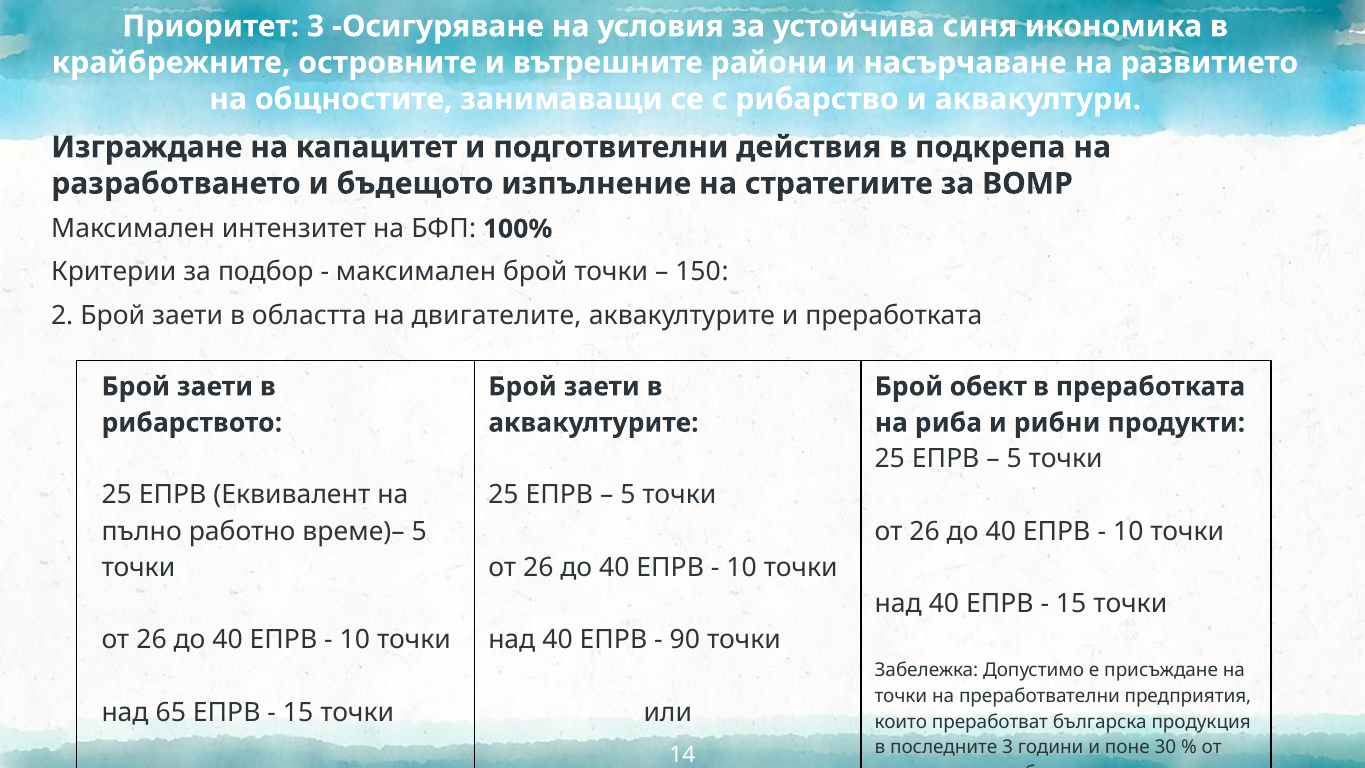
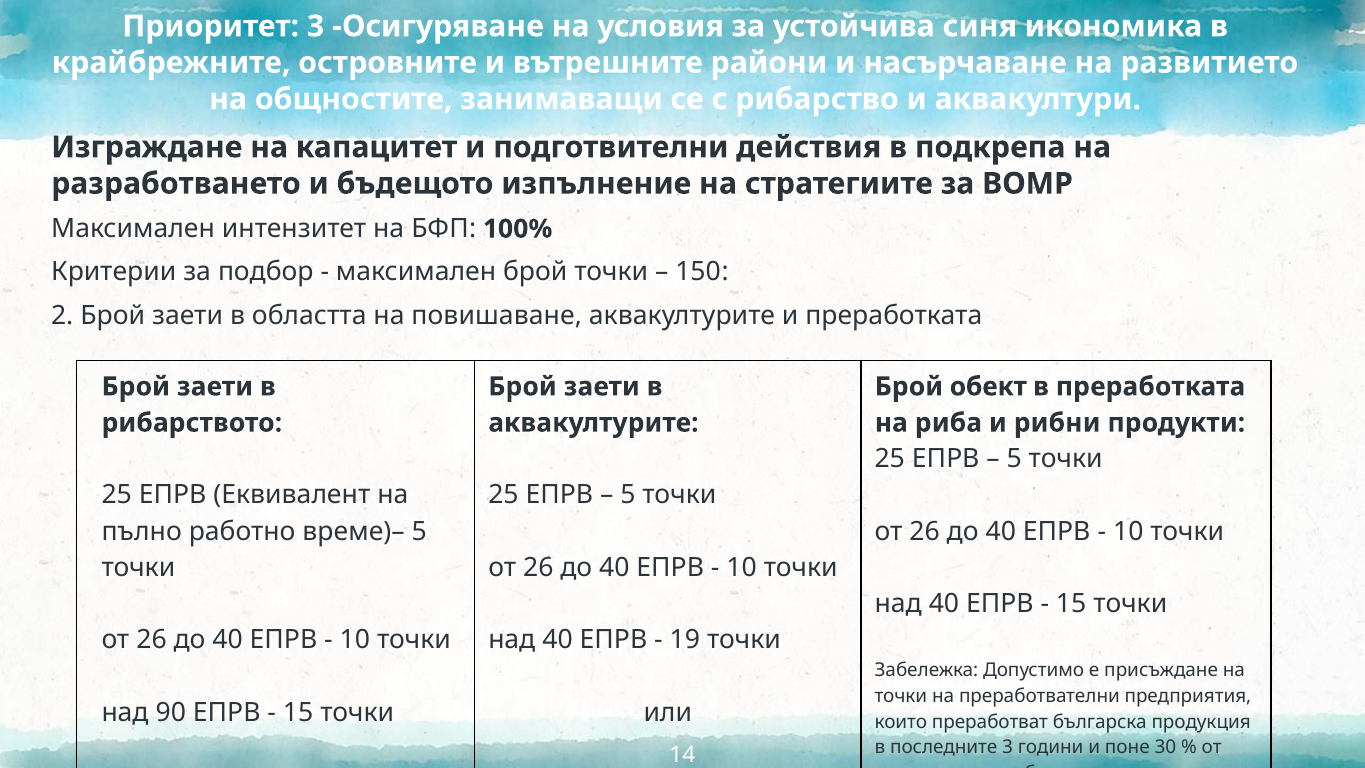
двигателите: двигателите -> повишаване (497, 315)
90: 90 -> 19 (685, 640)
65: 65 -> 90 (171, 712)
